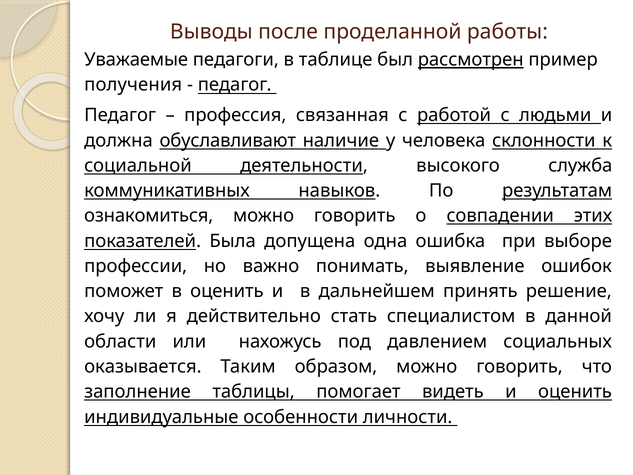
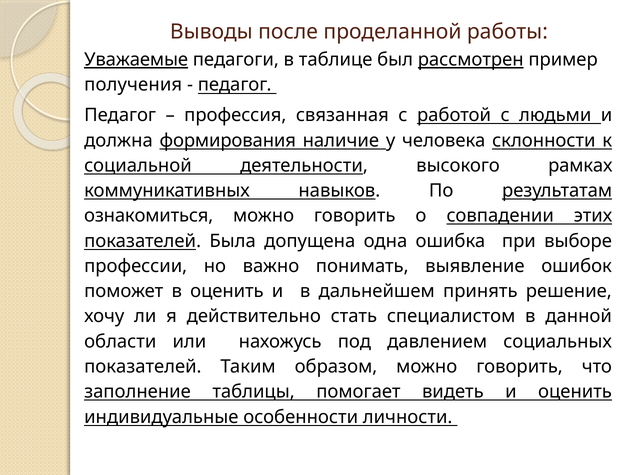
Уважаемые underline: none -> present (136, 60)
обуславливают: обуславливают -> формирования (228, 140)
служба: служба -> рамках (580, 165)
оказывается: оказывается -> показателей (143, 366)
